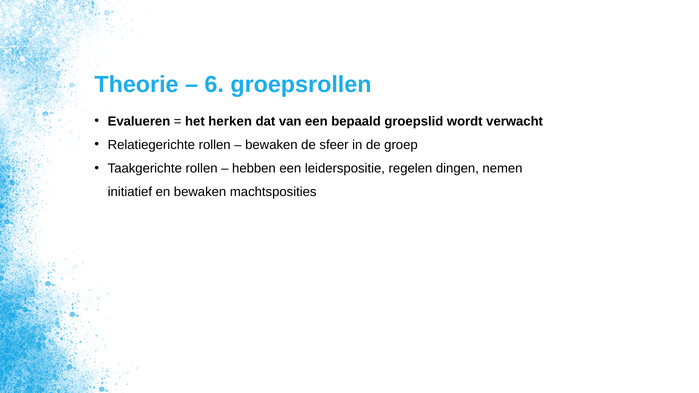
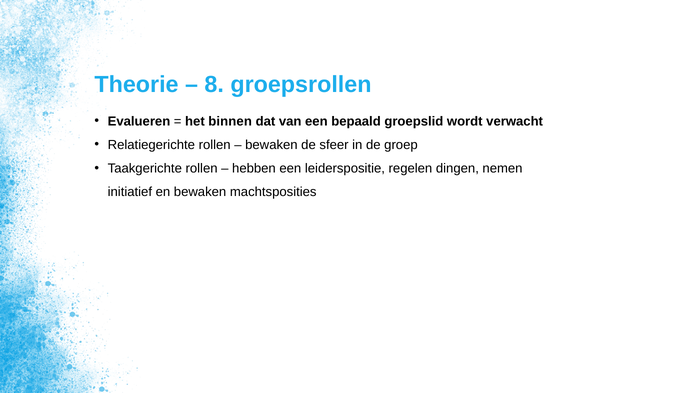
6: 6 -> 8 (214, 85)
herken: herken -> binnen (230, 121)
